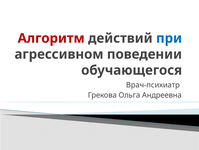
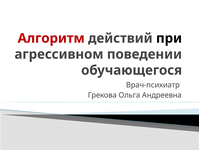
при colour: blue -> black (169, 38)
